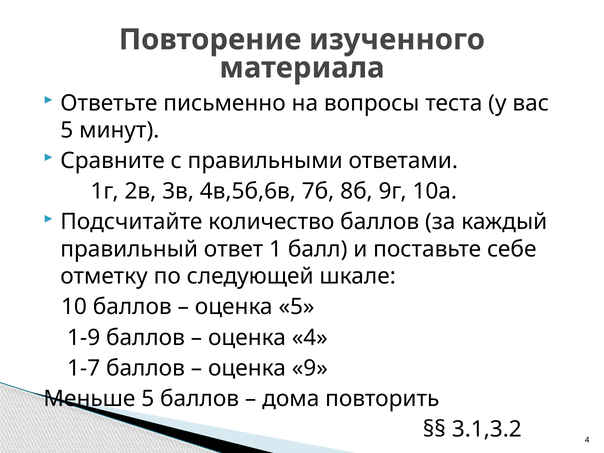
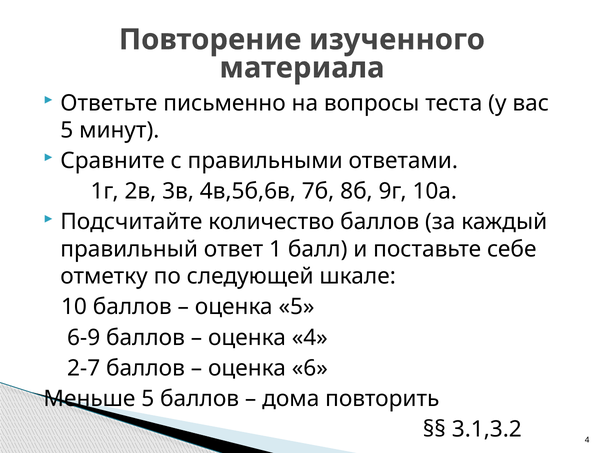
1-9: 1-9 -> 6-9 (84, 338)
1-7: 1-7 -> 2-7 (84, 368)
9: 9 -> 6 (310, 368)
